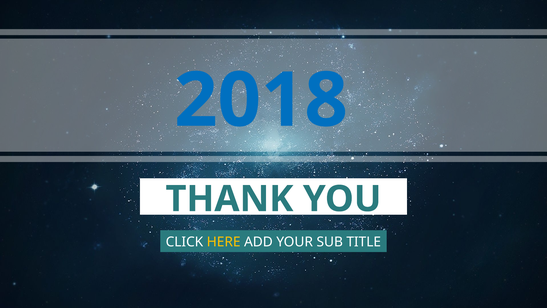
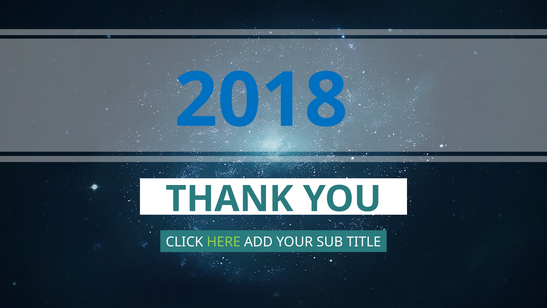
HERE colour: yellow -> light green (224, 242)
